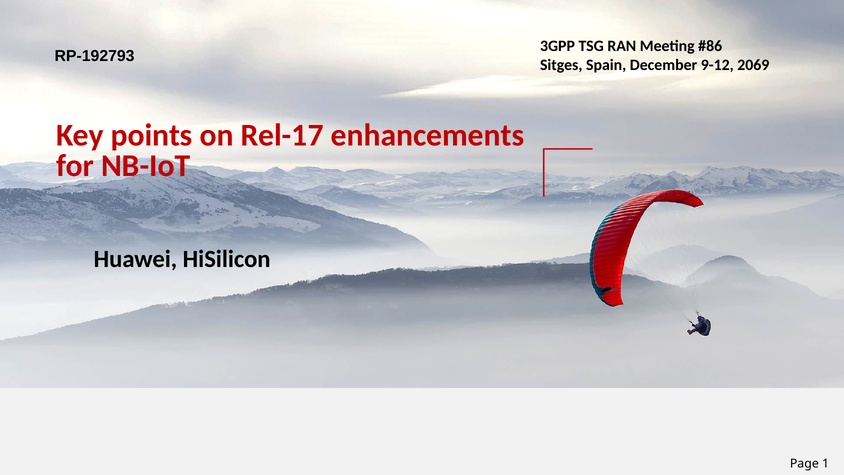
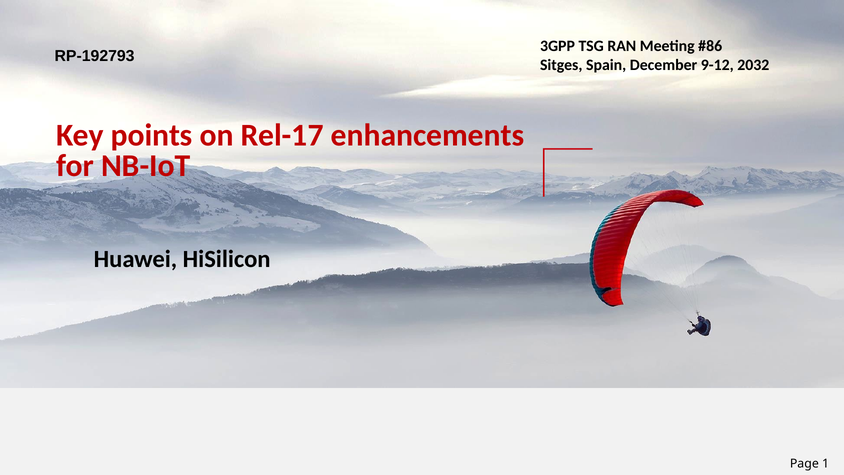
2069: 2069 -> 2032 (753, 65)
